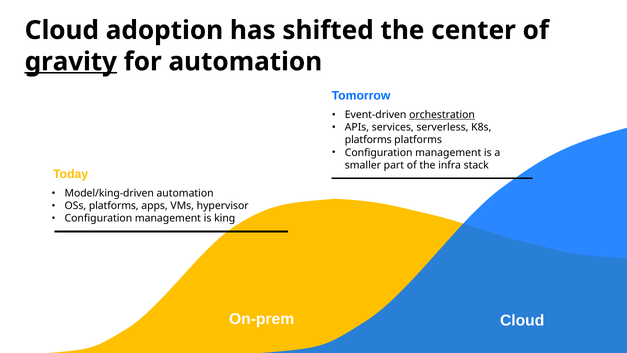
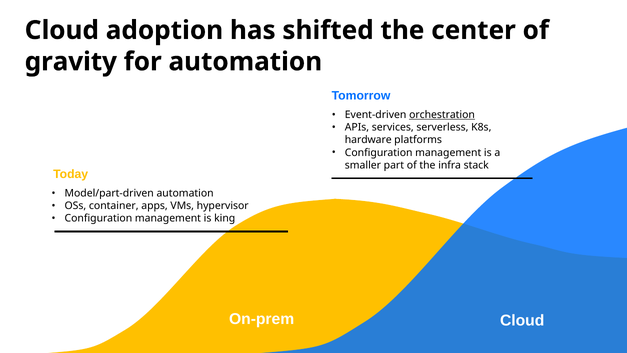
gravity underline: present -> none (71, 62)
platforms: platforms -> hardware (368, 140)
Model/king-driven: Model/king-driven -> Model/part-driven (109, 193)
OSs platforms: platforms -> container (114, 206)
